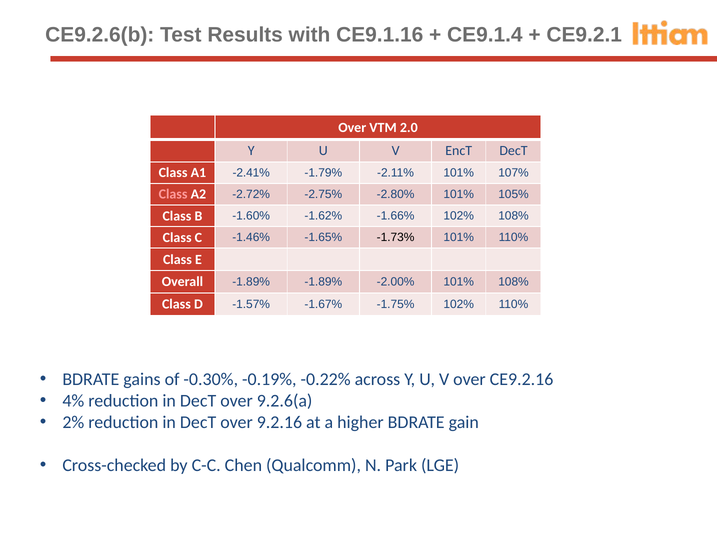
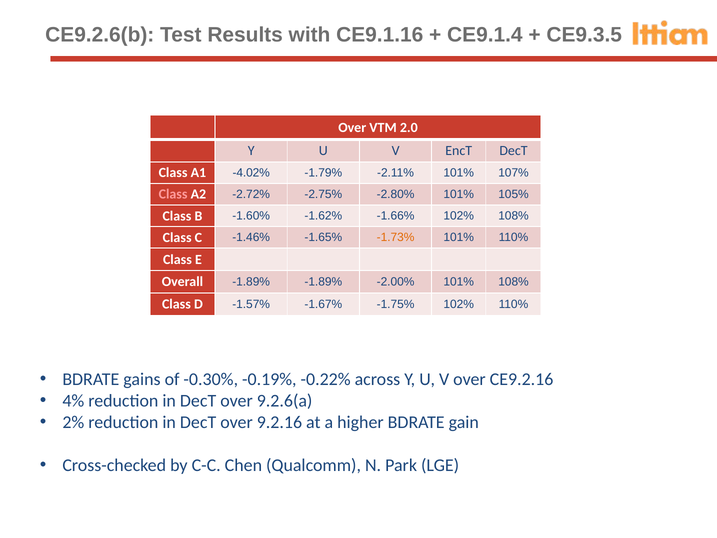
CE9.2.1: CE9.2.1 -> CE9.3.5 (584, 35)
-2.41%: -2.41% -> -4.02% (251, 173)
-1.73% colour: black -> orange (396, 237)
